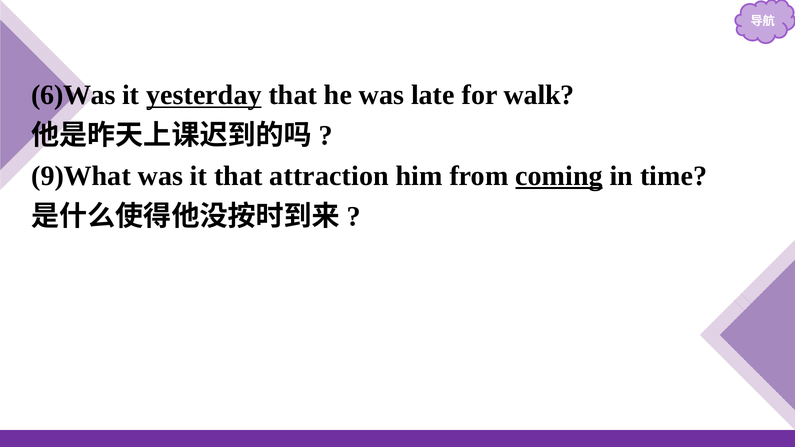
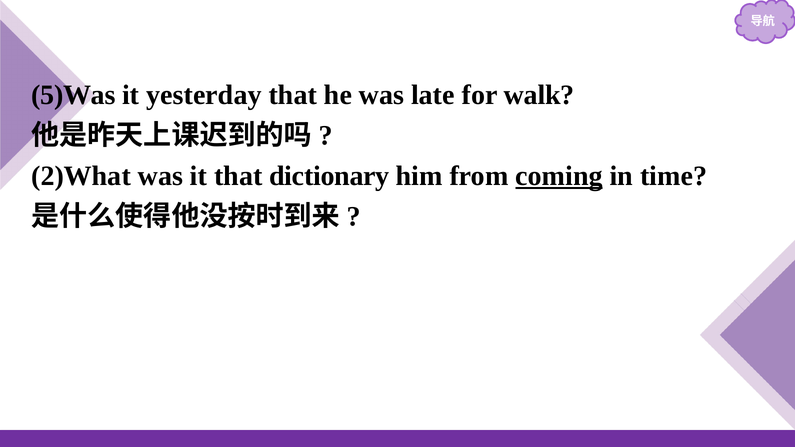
6)Was: 6)Was -> 5)Was (73, 95)
yesterday underline: present -> none (204, 95)
9)What: 9)What -> 2)What (81, 176)
attraction: attraction -> dictionary (329, 176)
